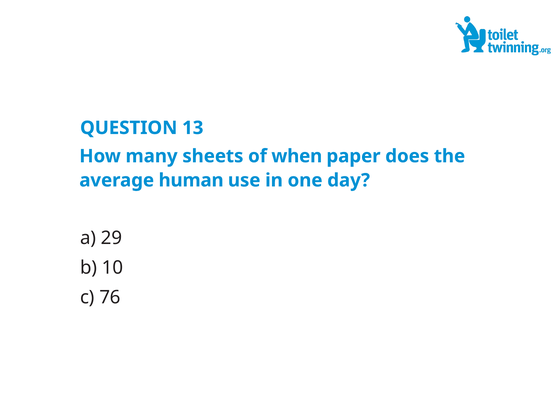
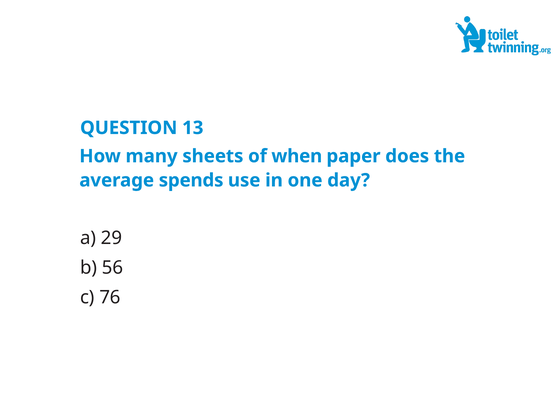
human: human -> spends (191, 180)
10: 10 -> 56 (113, 268)
